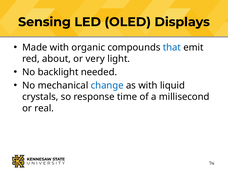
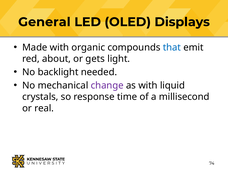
Sensing: Sensing -> General (44, 22)
very: very -> gets (95, 59)
change colour: blue -> purple (107, 85)
